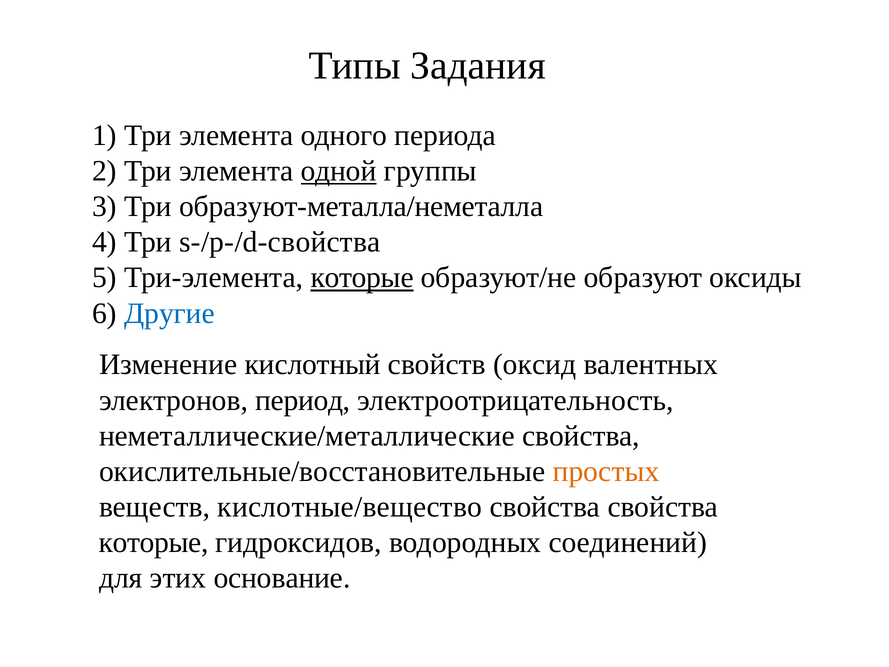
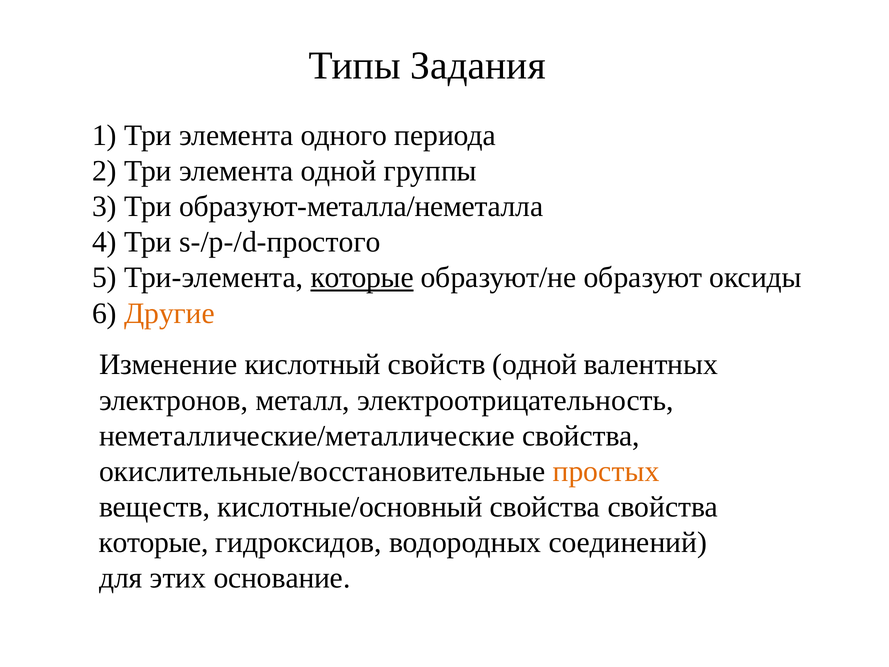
одной underline: present -> none (339, 171)
s-/p-/d-свойства: s-/p-/d-свойства -> s-/p-/d-простого (280, 242)
Другие colour: blue -> orange (169, 313)
свойств оксид: оксид -> одной (535, 365)
период: период -> металл (303, 400)
кислотные/вещество: кислотные/вещество -> кислотные/основный (350, 507)
